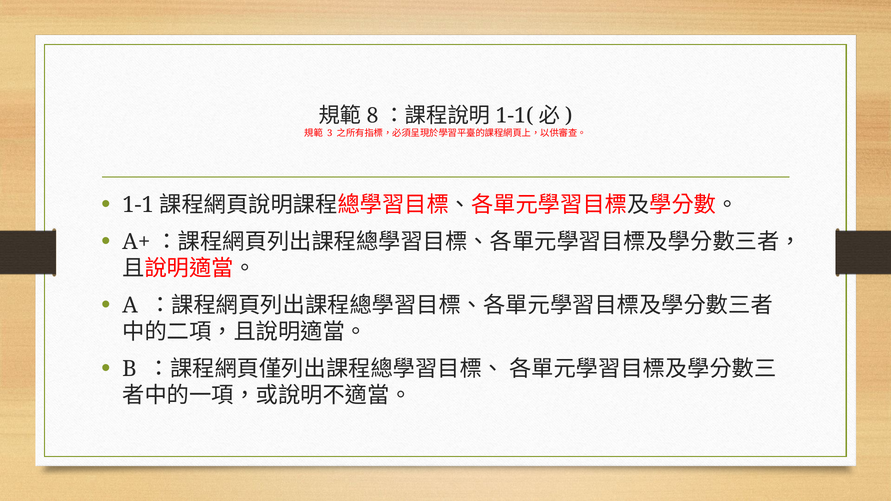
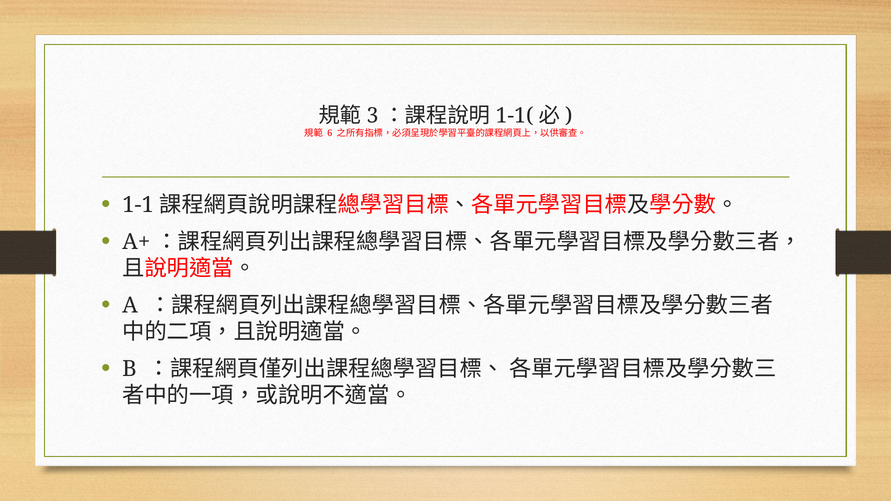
8: 8 -> 3 (372, 116)
3: 3 -> 6 (330, 133)
